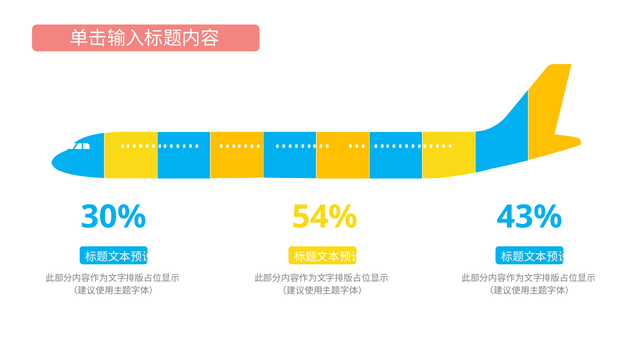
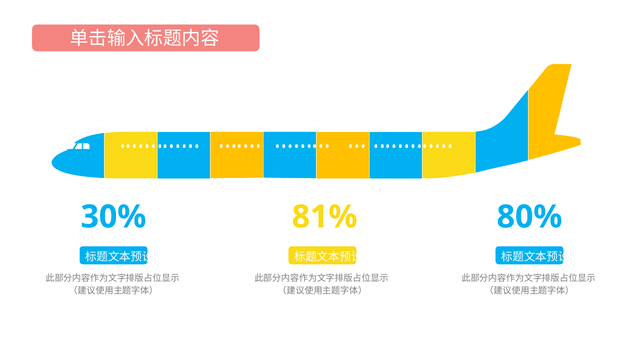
54%: 54% -> 81% (325, 217)
43%: 43% -> 80% (529, 217)
